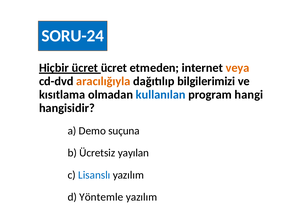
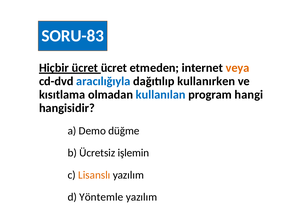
SORU-24: SORU-24 -> SORU-83 (73, 36)
aracılığıyla colour: orange -> blue (103, 81)
bilgilerimizi: bilgilerimizi -> kullanırken (206, 81)
suçuna: suçuna -> düğme (124, 131)
yayılan: yayılan -> işlemin (133, 153)
Lisanslı colour: blue -> orange (94, 175)
